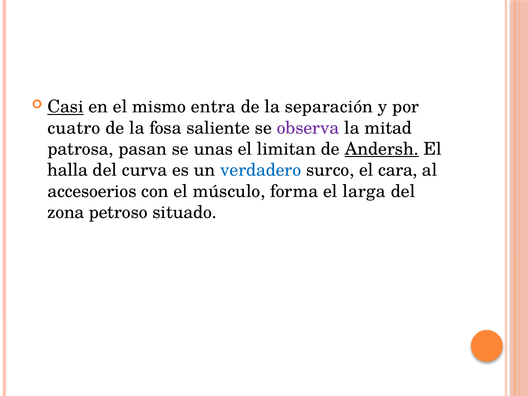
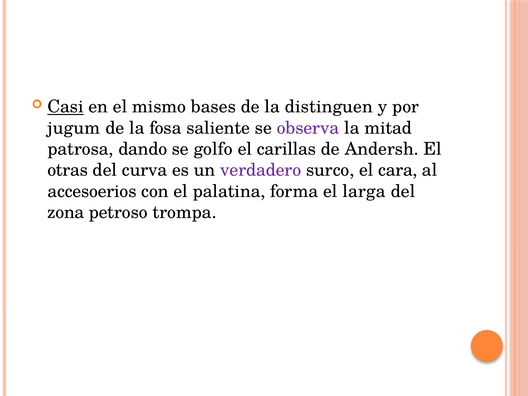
entra: entra -> bases (213, 107)
separación: separación -> distinguen (329, 107)
cuatro: cuatro -> jugum (74, 128)
pasan: pasan -> dando (143, 149)
unas: unas -> golfo (213, 149)
limitan: limitan -> carillas (287, 149)
Andersh underline: present -> none (382, 149)
halla: halla -> otras (68, 170)
verdadero colour: blue -> purple (261, 170)
músculo: músculo -> palatina (229, 191)
situado: situado -> trompa (185, 212)
